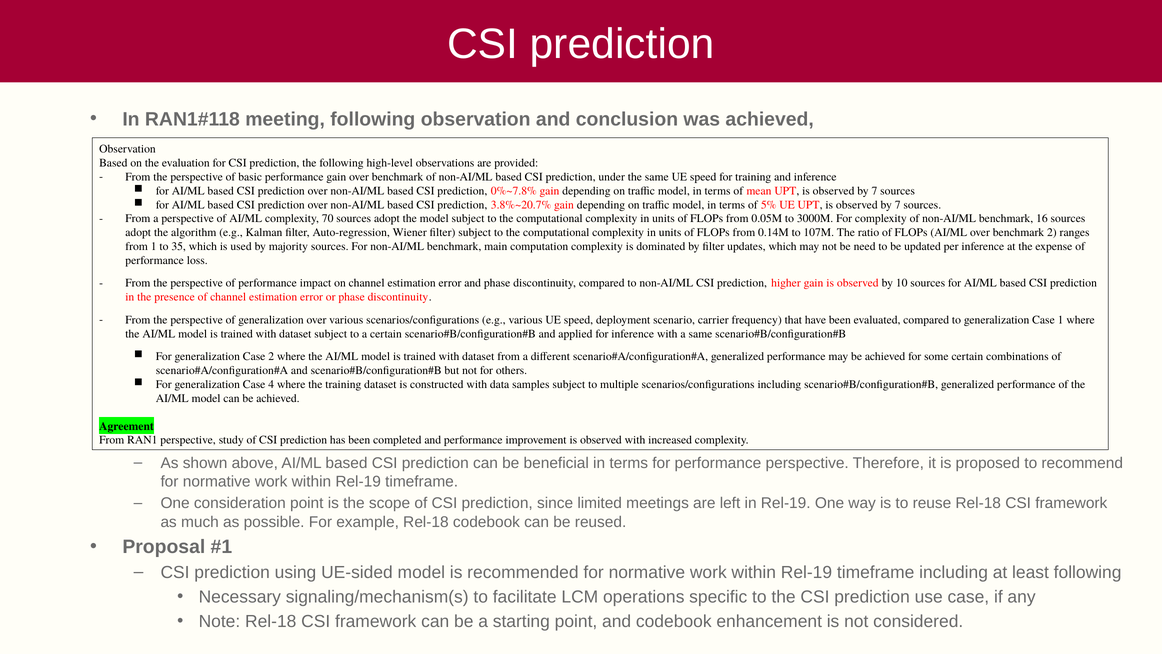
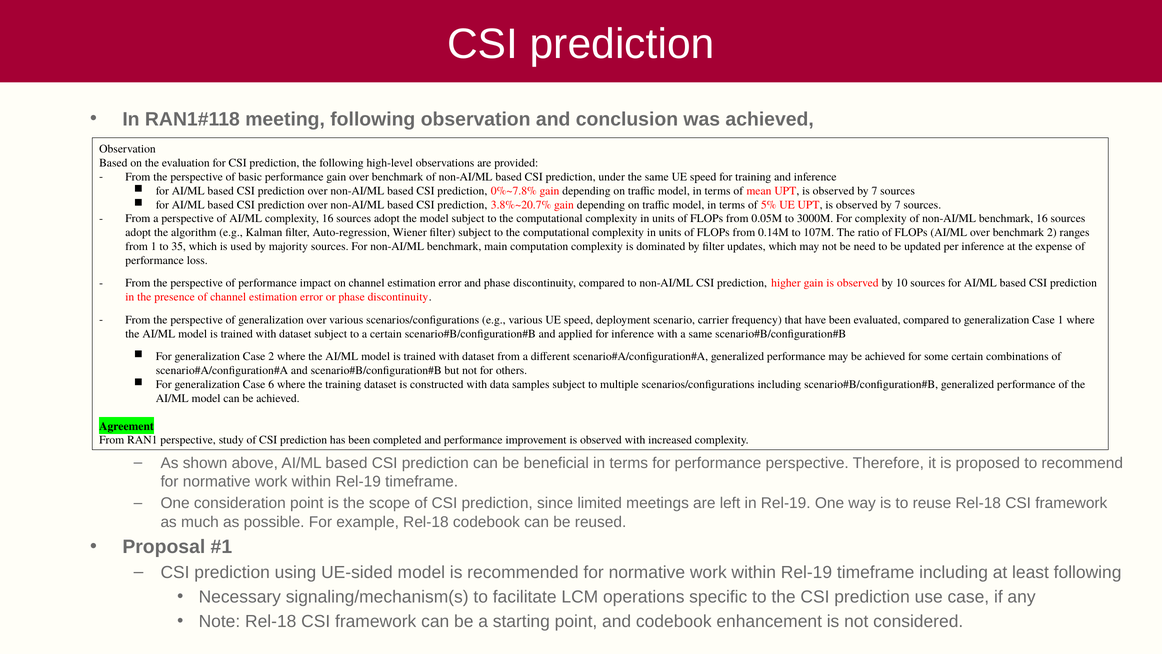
complexity 70: 70 -> 16 (328, 219)
4: 4 -> 6 (271, 384)
